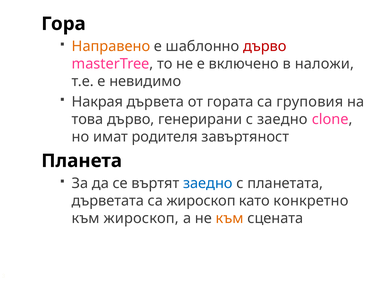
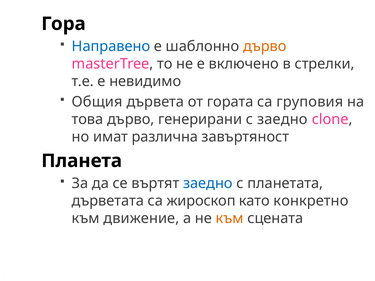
Направено colour: orange -> blue (111, 46)
дърво colour: red -> orange (265, 46)
наложи: наложи -> стрелки (325, 64)
Накрая: Накрая -> Общия (97, 102)
родителя: родителя -> различна (165, 137)
към жироскоп: жироскоп -> движение (141, 219)
